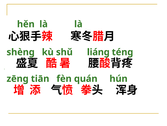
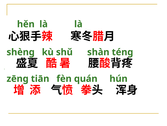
liánɡ: liánɡ -> shàn (98, 52)
